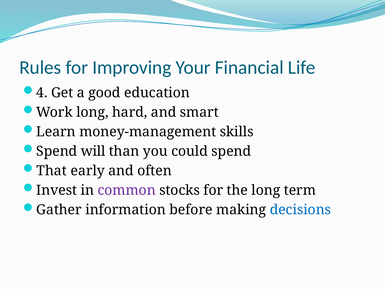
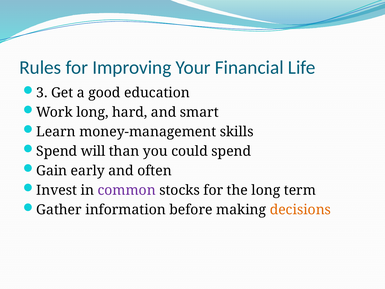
4: 4 -> 3 (42, 93)
That: That -> Gain (52, 171)
decisions colour: blue -> orange (300, 210)
